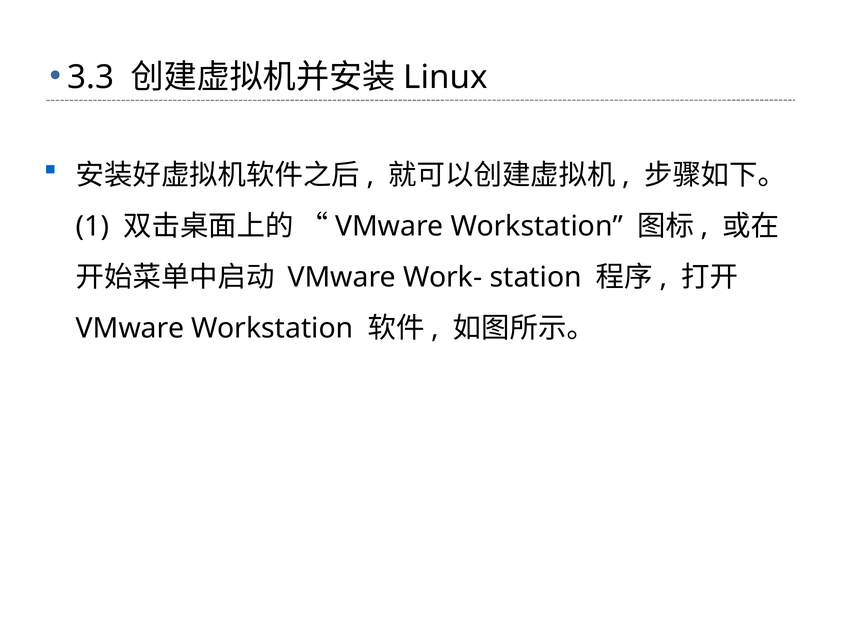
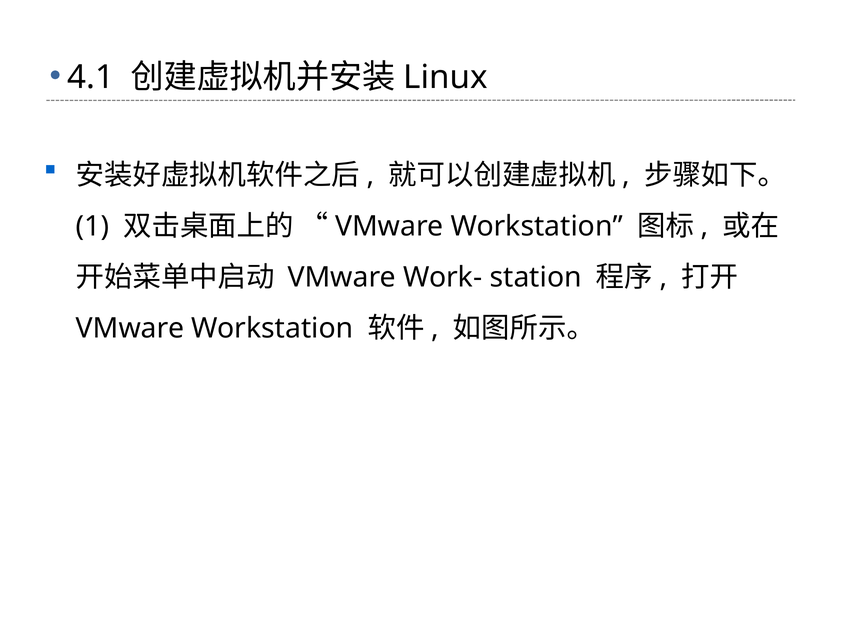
3.3: 3.3 -> 4.1 (91, 77)
